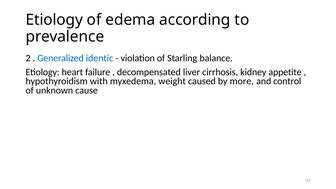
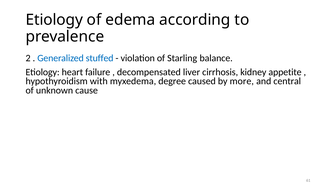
identic: identic -> stuffed (100, 58)
weight: weight -> degree (172, 81)
control: control -> central (287, 81)
